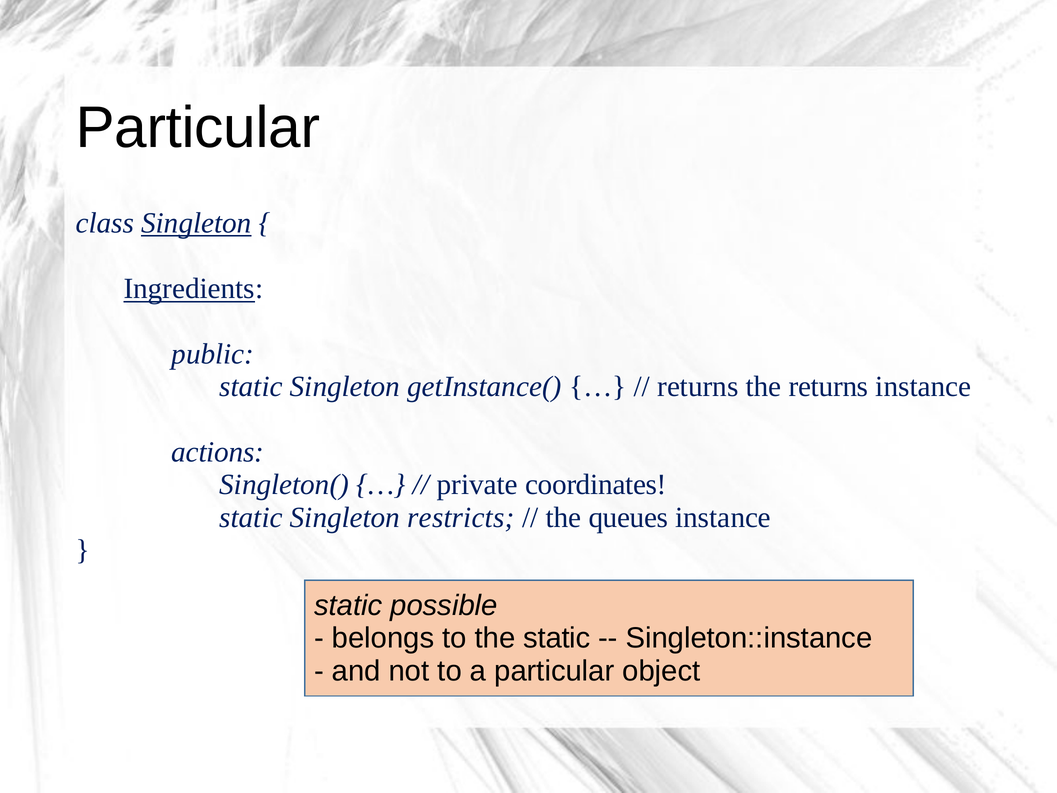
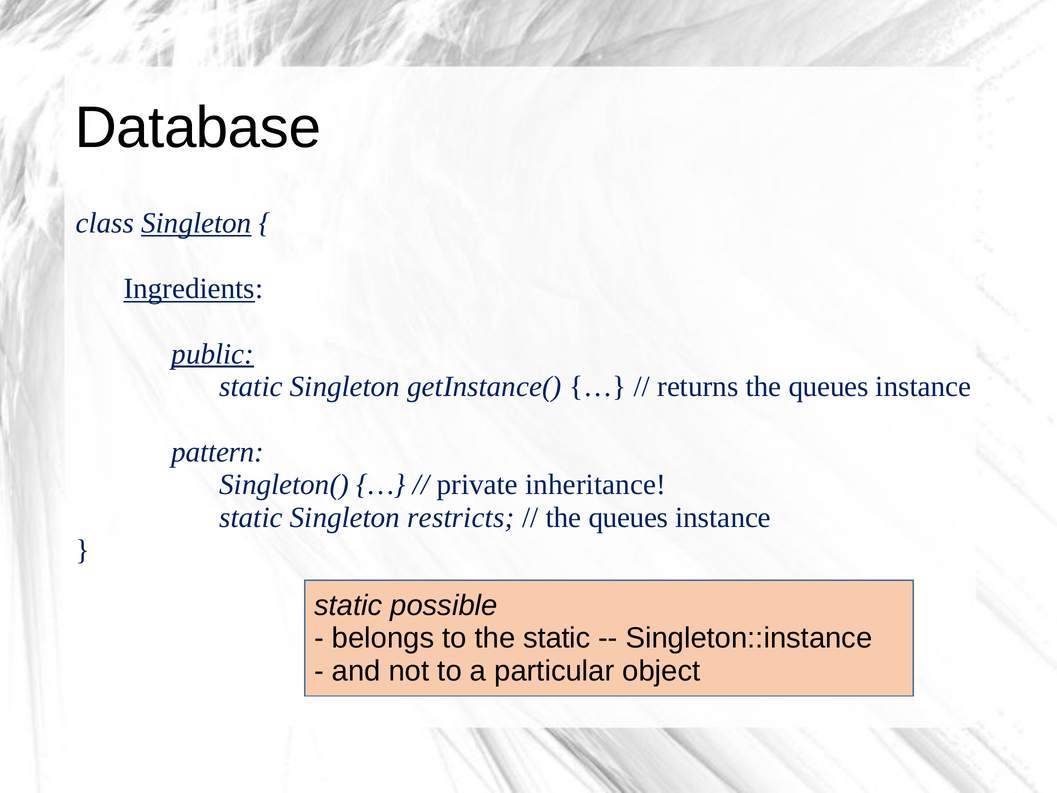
Particular: Particular -> Database (198, 128)
public underline: none -> present (213, 354)
returns the returns: returns -> queues (829, 386)
actions: actions -> pattern (218, 452)
coordinates: coordinates -> inheritance (596, 485)
